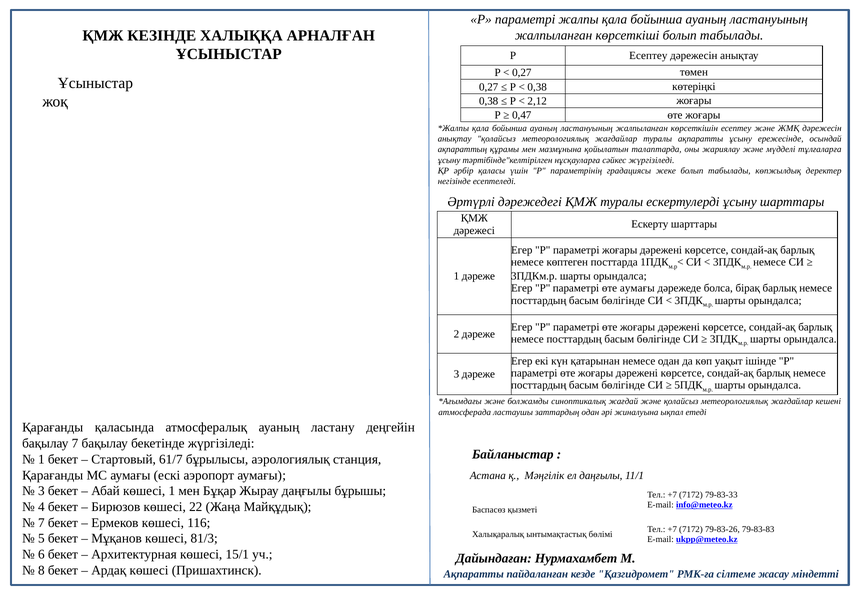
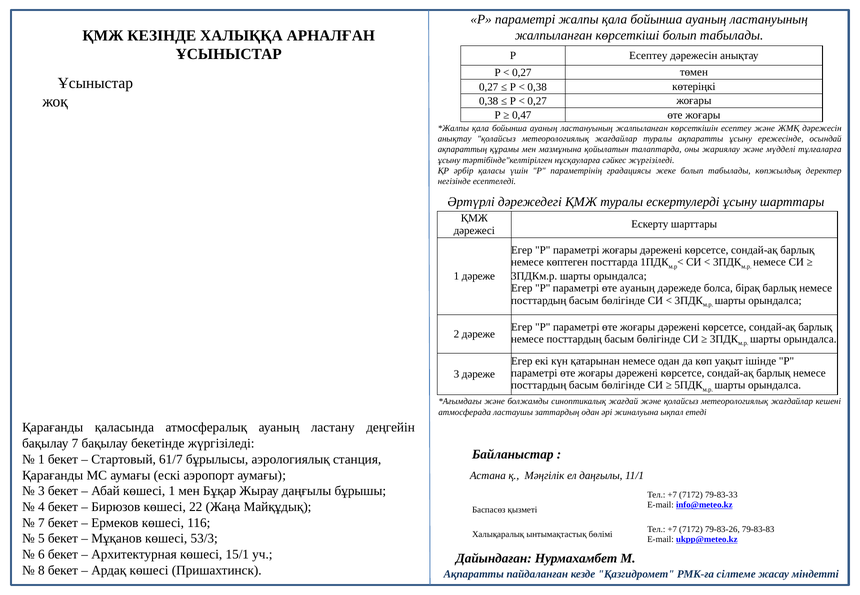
2,12: 2,12 -> 0,27 (537, 101)
өте аумағы: аумағы -> ауаның (637, 288)
81/3: 81/3 -> 53/3 (204, 539)
